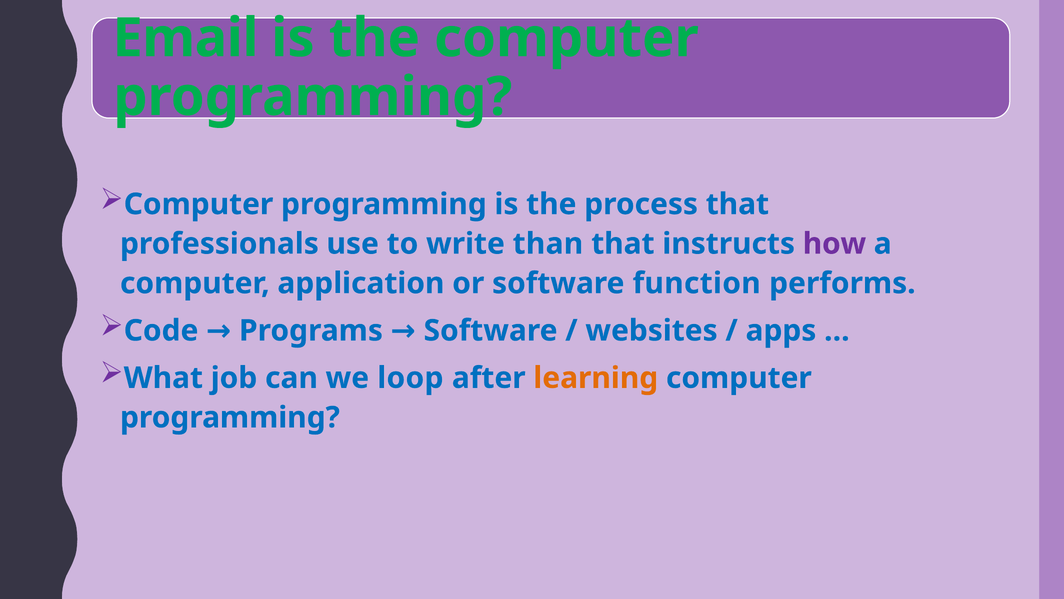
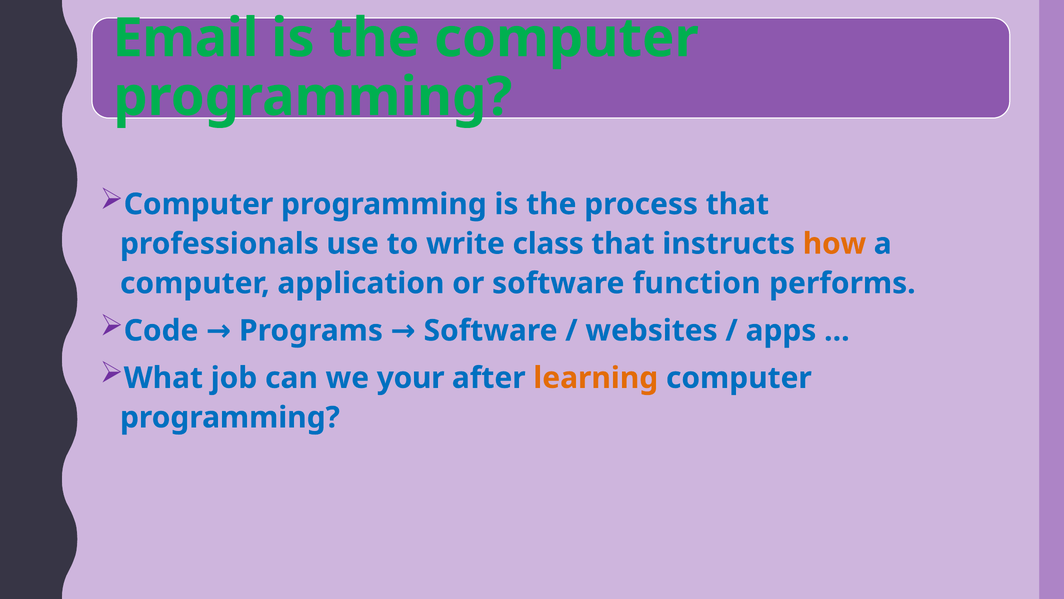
than: than -> class (548, 244)
how colour: purple -> orange (834, 244)
loop: loop -> your (411, 378)
